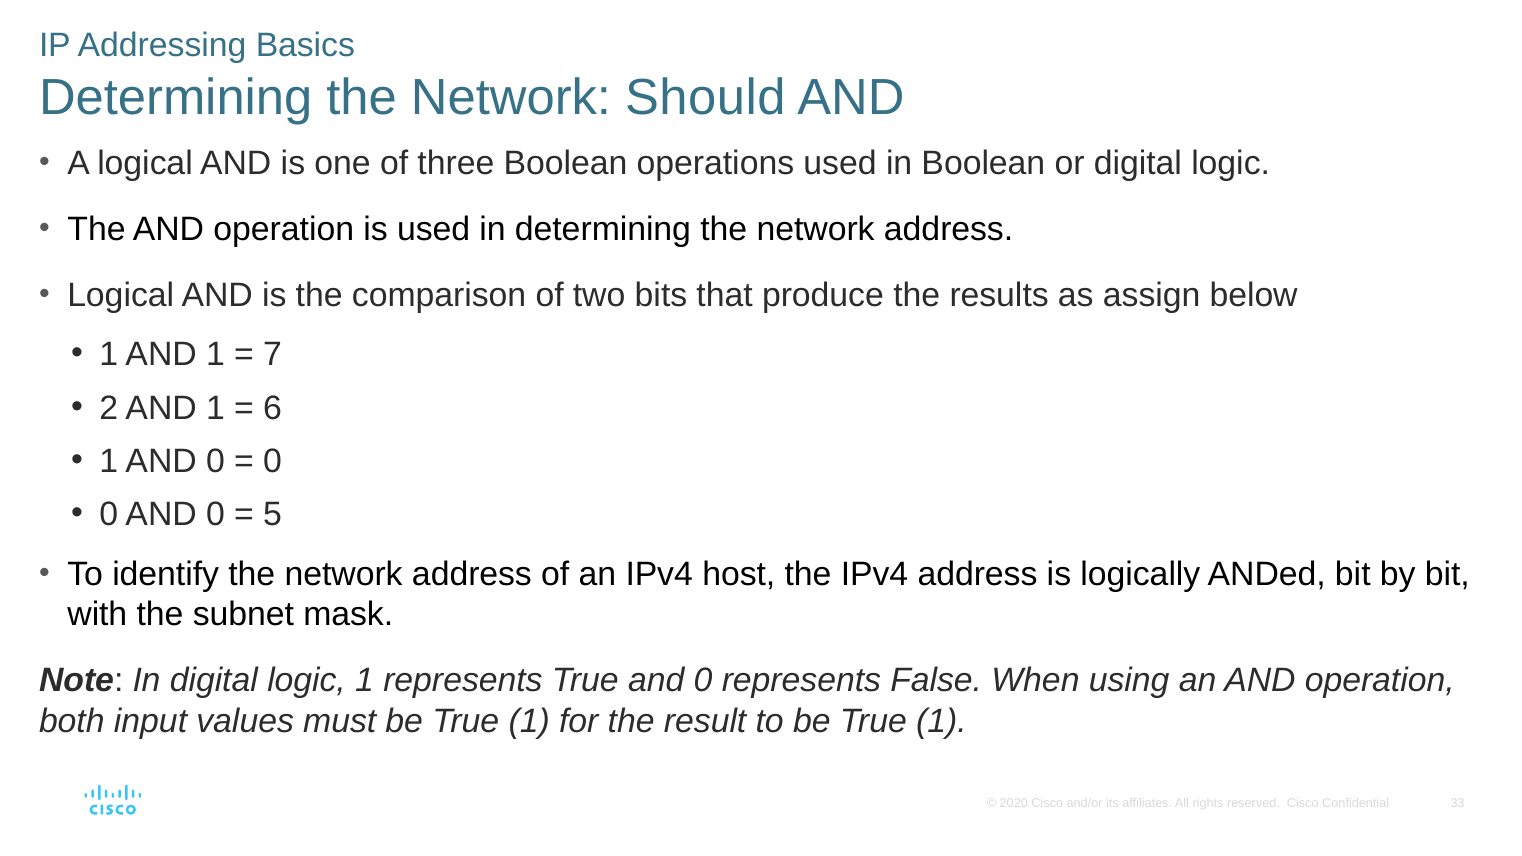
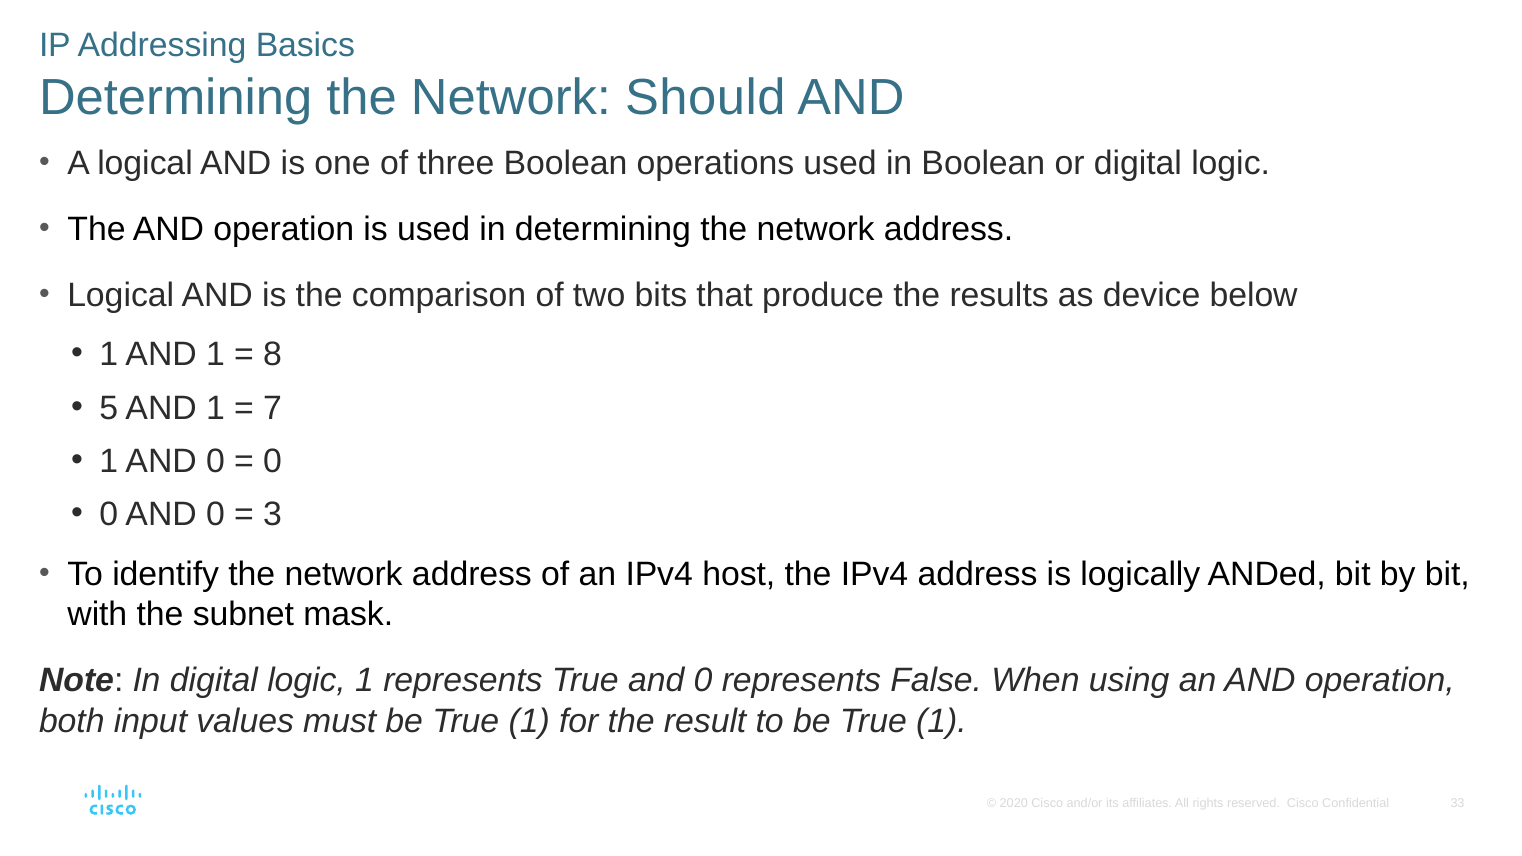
assign: assign -> device (1152, 295)
7: 7 -> 8 (272, 355)
2: 2 -> 5 (109, 408)
6: 6 -> 7 (272, 408)
5: 5 -> 3 (272, 515)
